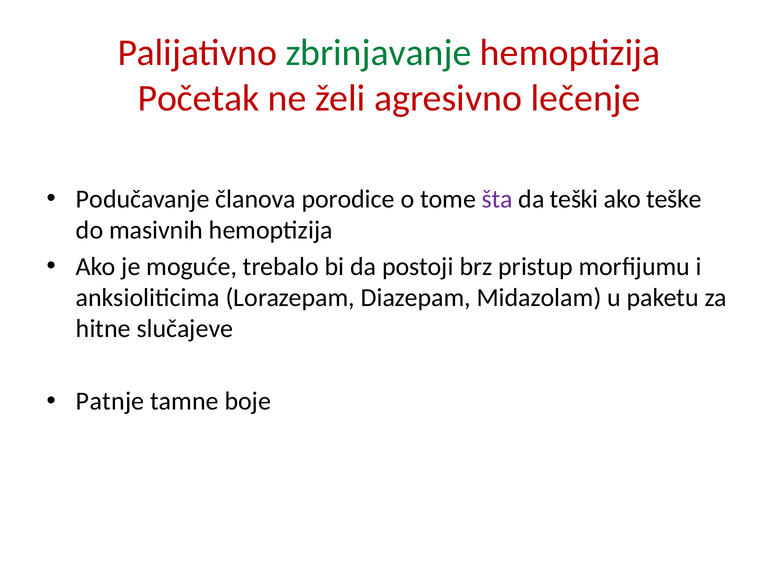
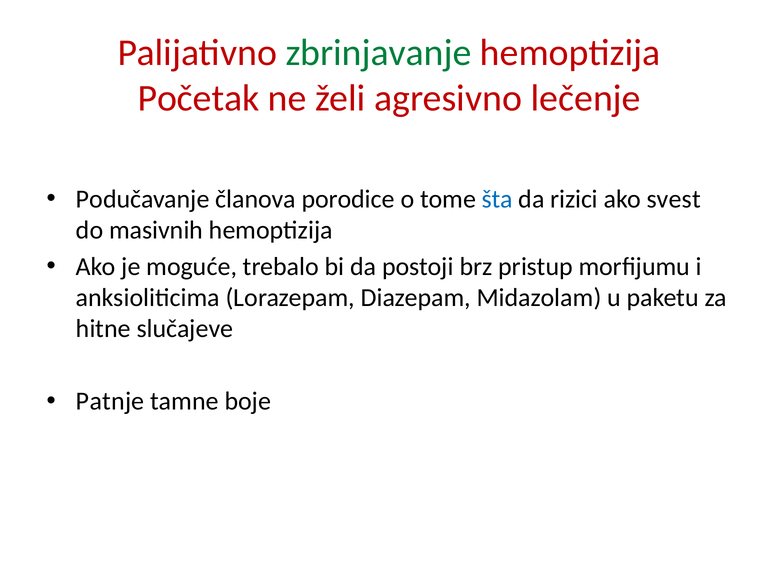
šta colour: purple -> blue (497, 199)
teški: teški -> rizici (574, 199)
teške: teške -> svest (674, 199)
